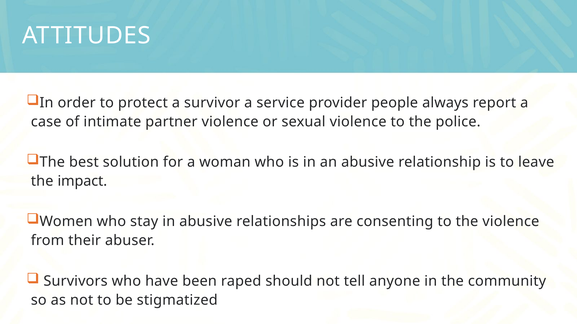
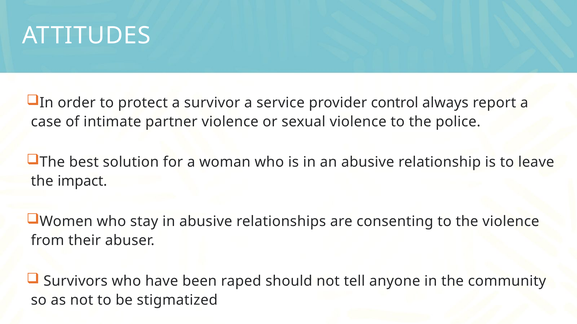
people: people -> control (395, 103)
